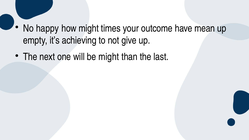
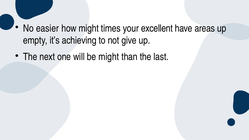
happy: happy -> easier (47, 28)
outcome: outcome -> excellent (157, 28)
mean: mean -> areas (205, 28)
